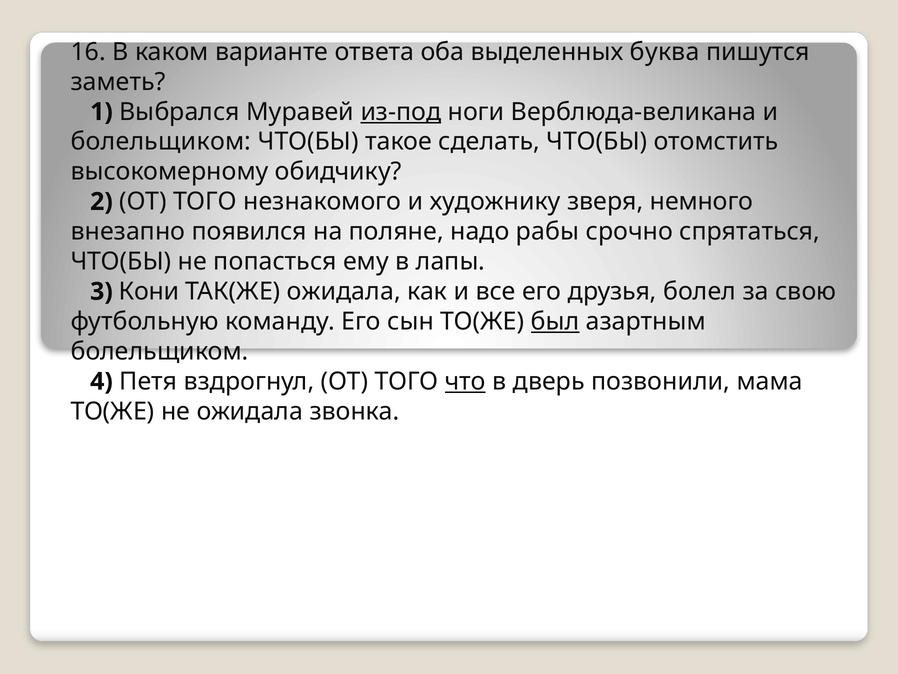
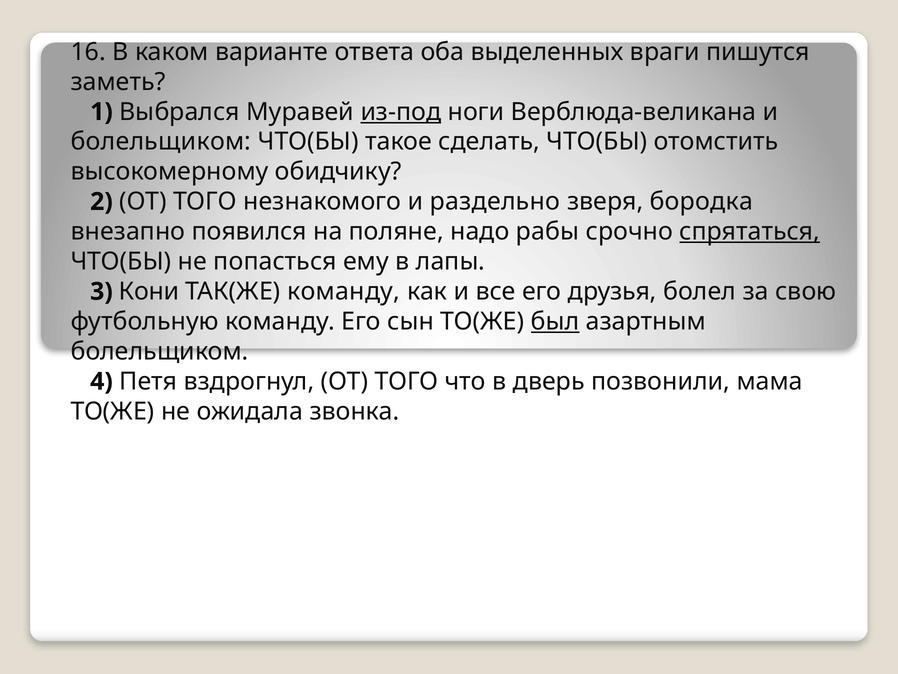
буква: буква -> враги (665, 52)
художнику: художнику -> раздельно (495, 202)
немного: немного -> бородка (701, 202)
спрятаться underline: none -> present (750, 231)
ТАК(ЖЕ ожидала: ожидала -> команду (344, 291)
что underline: present -> none (465, 381)
